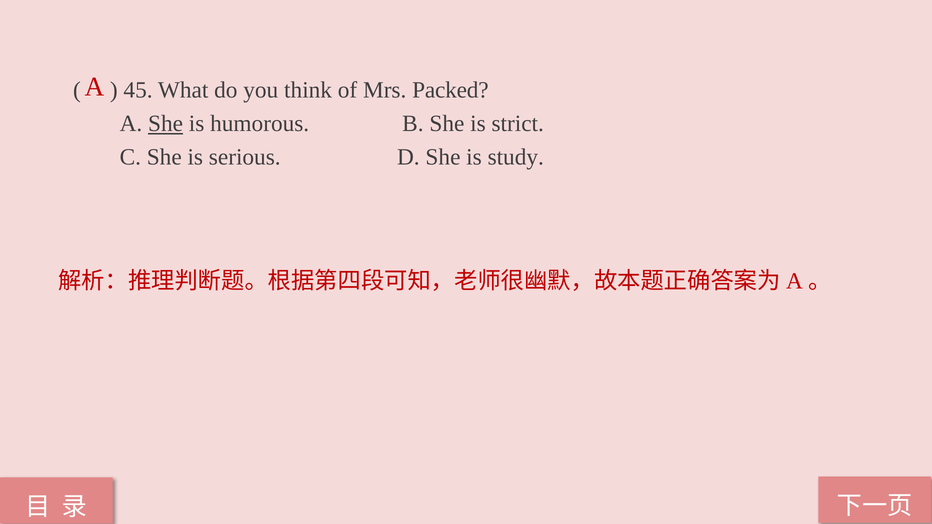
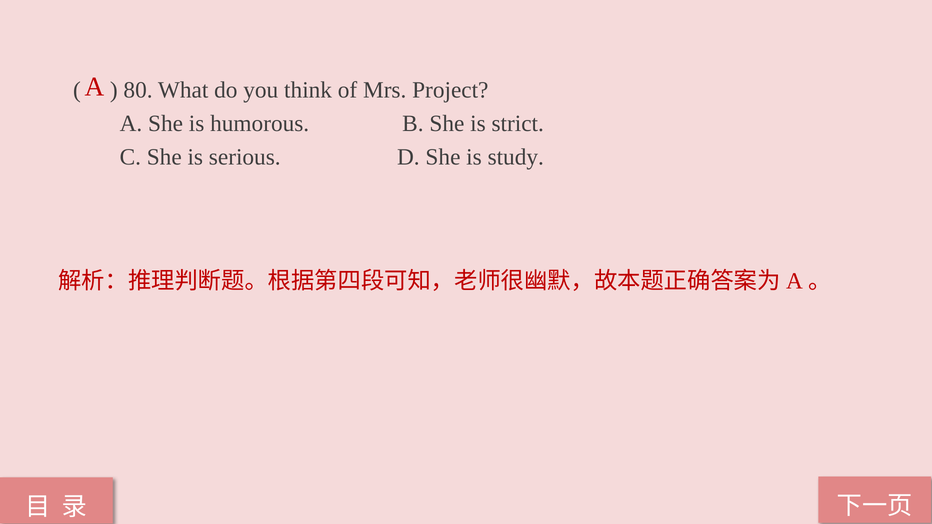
45: 45 -> 80 (138, 90)
Packed: Packed -> Project (450, 90)
She underline: present -> none (166, 124)
